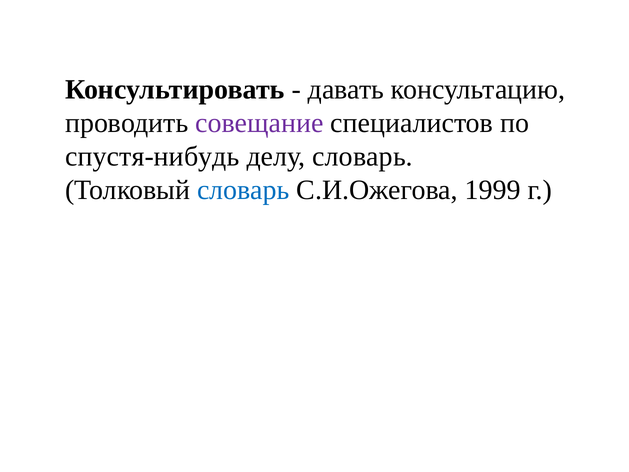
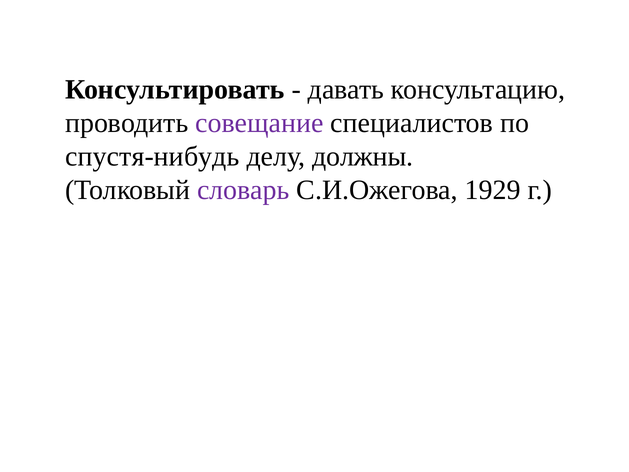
делу словарь: словарь -> должны (363, 157)
словарь colour: blue -> purple (243, 190)
1999: 1999 -> 1929 (493, 190)
